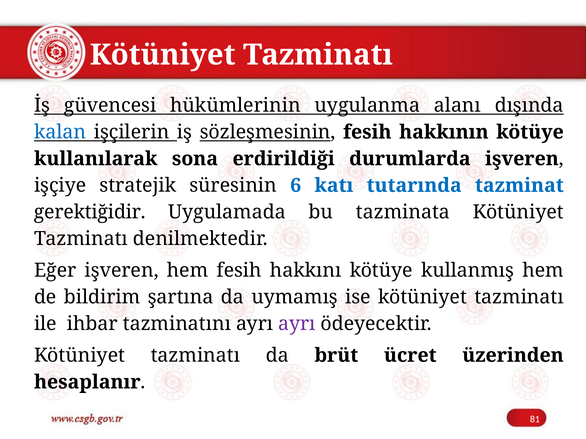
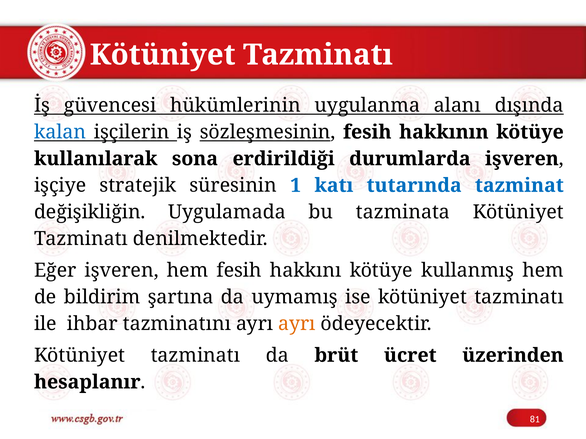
6: 6 -> 1 (296, 186)
gerektiğidir: gerektiğidir -> değişikliğin (90, 212)
ayrı colour: purple -> orange (297, 324)
